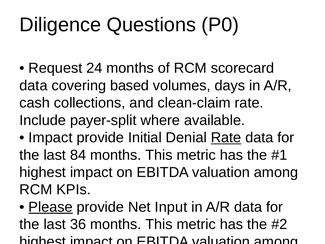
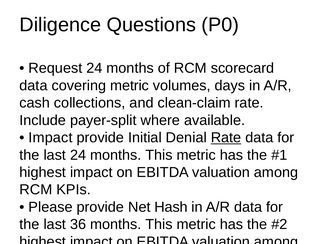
covering based: based -> metric (130, 85)
last 84: 84 -> 24 (78, 155)
Please underline: present -> none (51, 207)
Input: Input -> Hash (171, 207)
